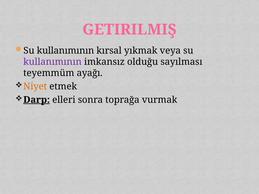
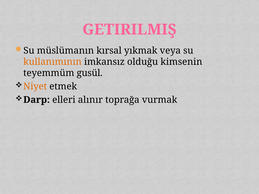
kullanımının: kullanımının -> müslümanın (65, 51)
kullanımının colour: purple -> orange (52, 62)
sayılması: sayılması -> kimsenin (181, 62)
ayağı: ayağı -> gusül (90, 73)
Darp underline: present -> none (37, 100)
sonra: sonra -> alınır (90, 100)
